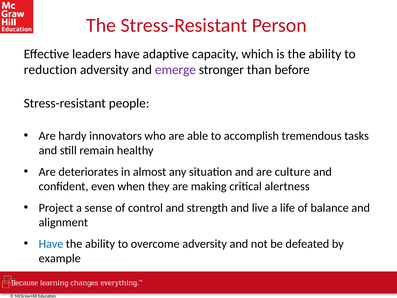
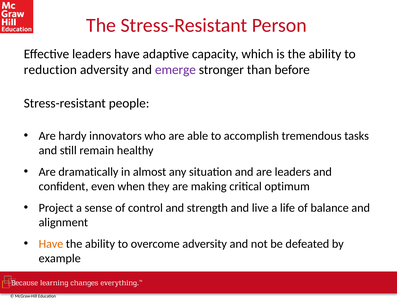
deteriorates: deteriorates -> dramatically (88, 172)
are culture: culture -> leaders (293, 172)
alertness: alertness -> optimum (287, 186)
Have colour: blue -> orange (51, 244)
